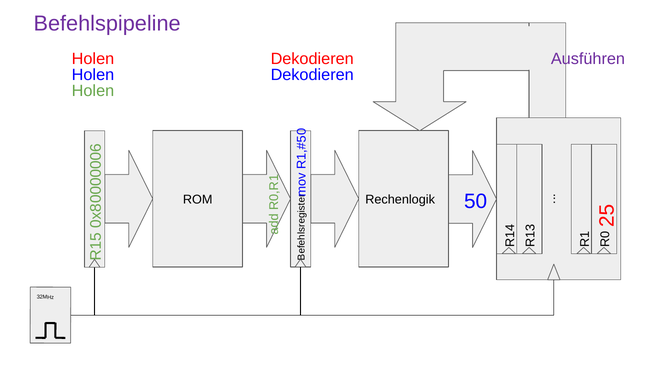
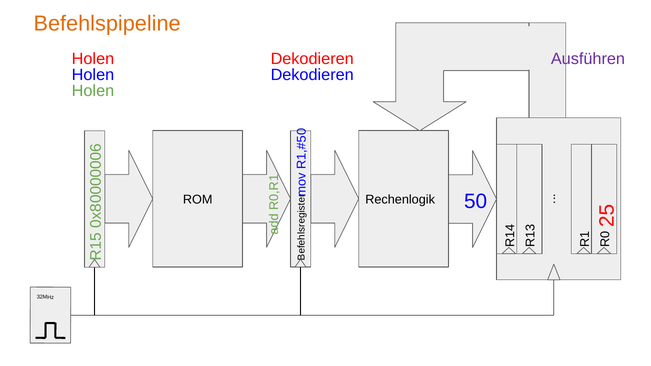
Befehlspipeline colour: purple -> orange (107, 24)
